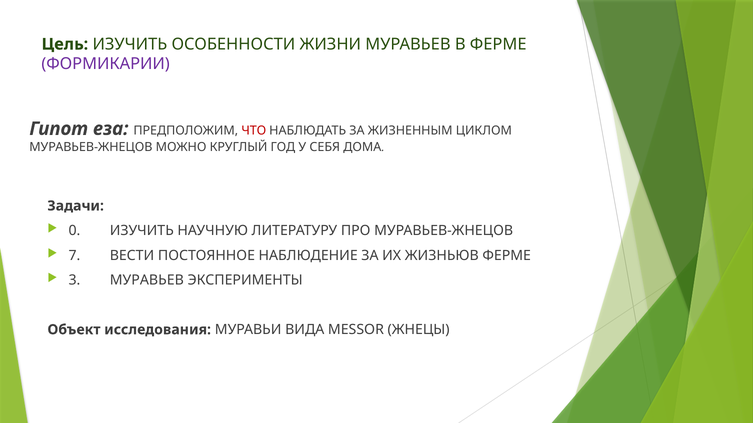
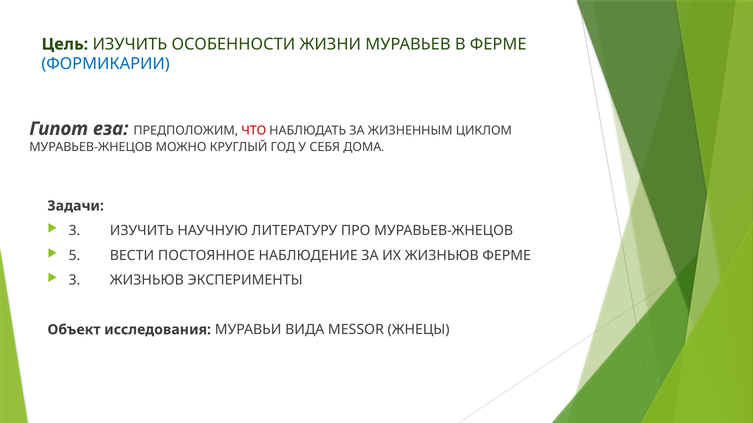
ФОРМИКАРИИ colour: purple -> blue (106, 64)
0: 0 -> 3 (74, 231)
7: 7 -> 5 (74, 256)
3 МУРАВЬЕВ: МУРАВЬЕВ -> ЖИЗНЬЮВ (147, 280)
